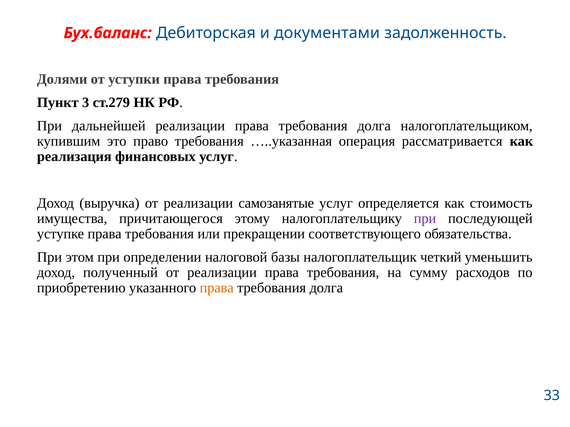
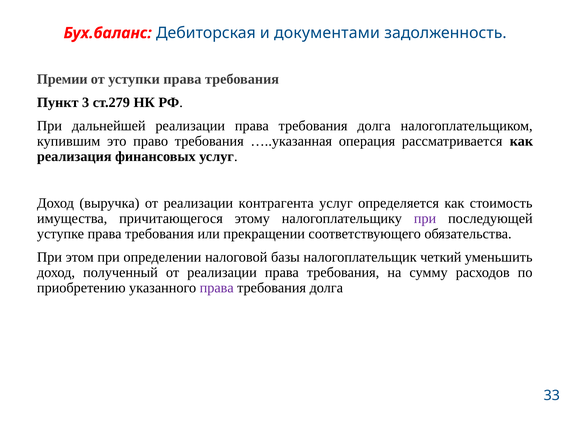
Долями: Долями -> Премии (62, 79)
самозанятые: самозанятые -> контрагента (276, 203)
права colour: orange -> purple (217, 288)
